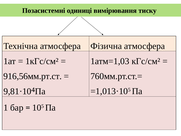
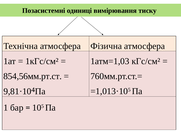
916,56мм.рт.ст: 916,56мм.рт.ст -> 854,56мм.рт.ст (33, 76)
